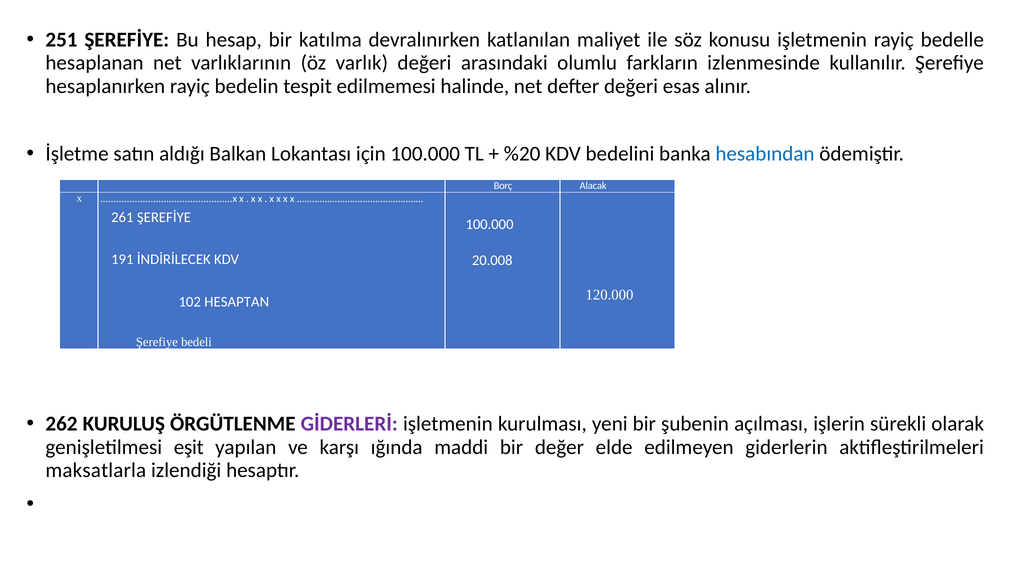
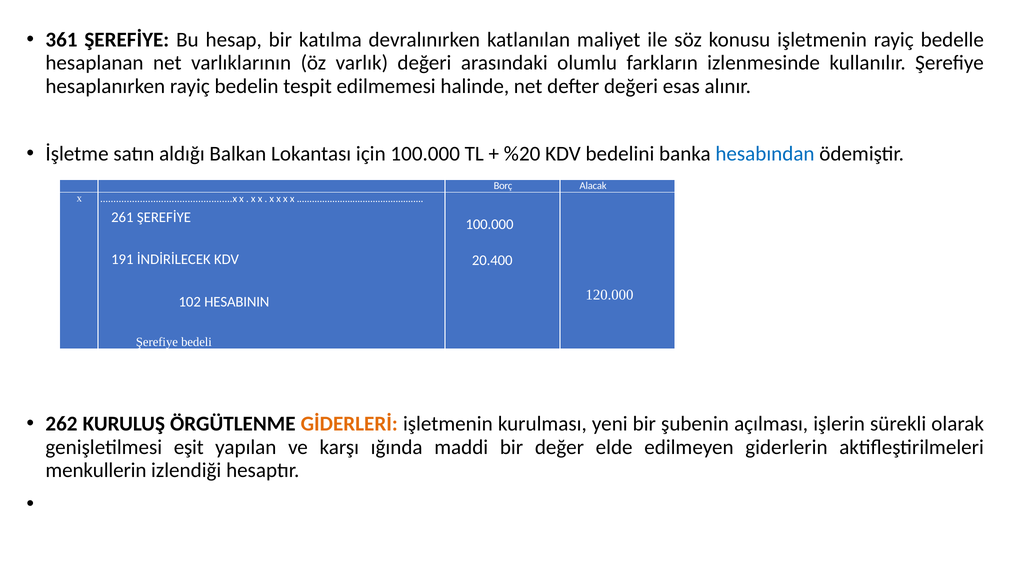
251: 251 -> 361 (61, 40)
20.008: 20.008 -> 20.400 (492, 260)
HESAPTAN: HESAPTAN -> HESABININ (237, 302)
GİDERLERİ colour: purple -> orange (349, 424)
maksatlarla: maksatlarla -> menkullerin (96, 470)
